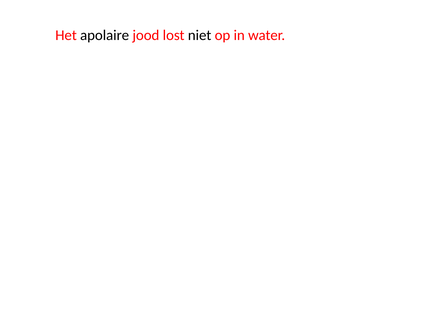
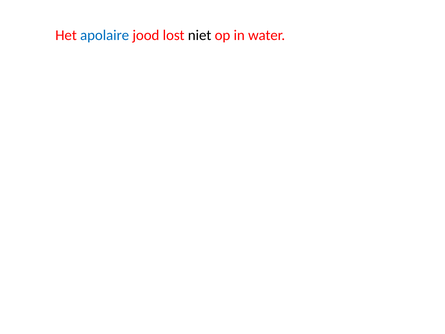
apolaire colour: black -> blue (105, 35)
